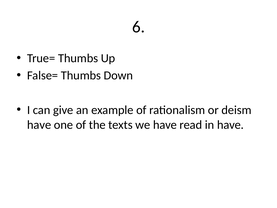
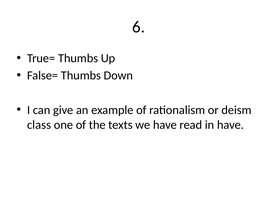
have: have -> class (39, 125)
